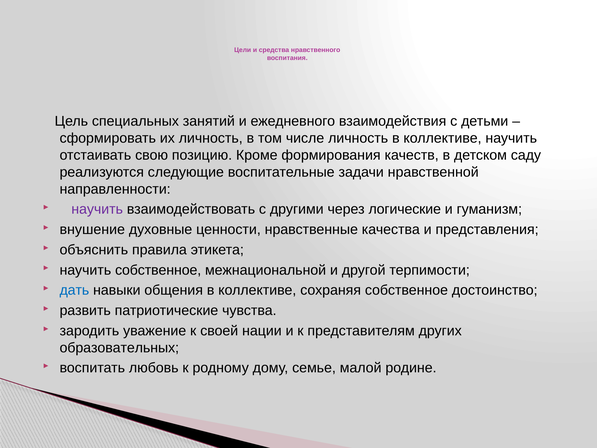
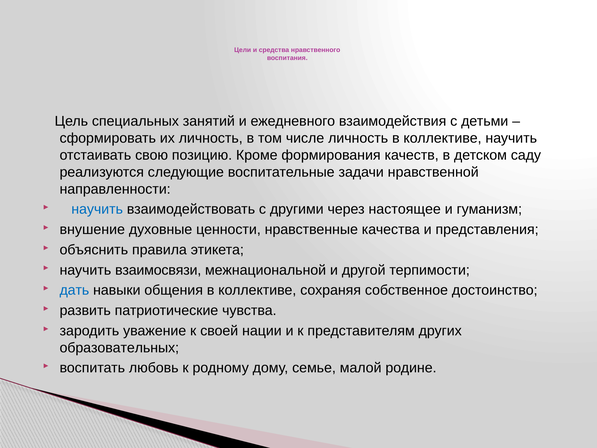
научить colour: purple -> blue (97, 209)
логические: логические -> настоящее (405, 209)
научить собственное: собственное -> взаимосвязи (158, 270)
